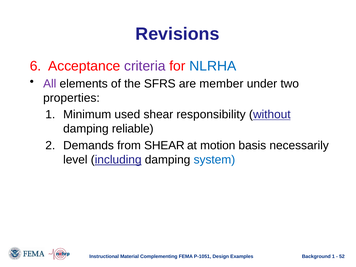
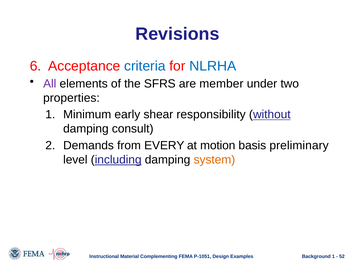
criteria colour: purple -> blue (145, 66)
used: used -> early (127, 115)
reliable: reliable -> consult (133, 129)
from SHEAR: SHEAR -> EVERY (164, 145)
necessarily: necessarily -> preliminary (299, 145)
system colour: blue -> orange (214, 160)
